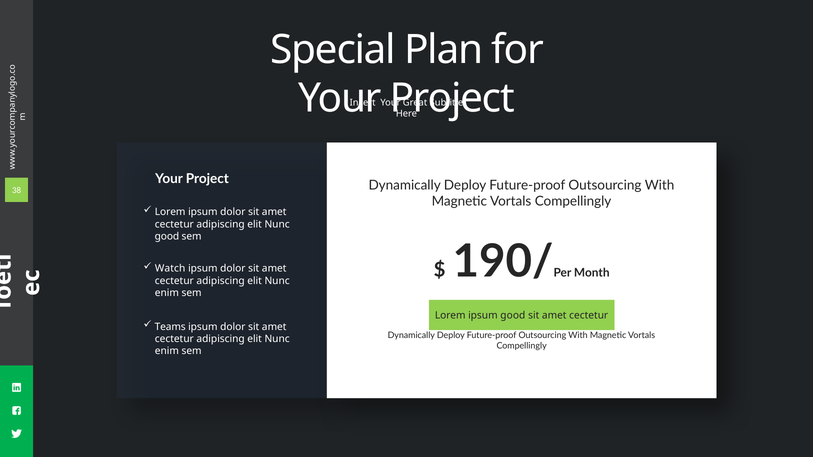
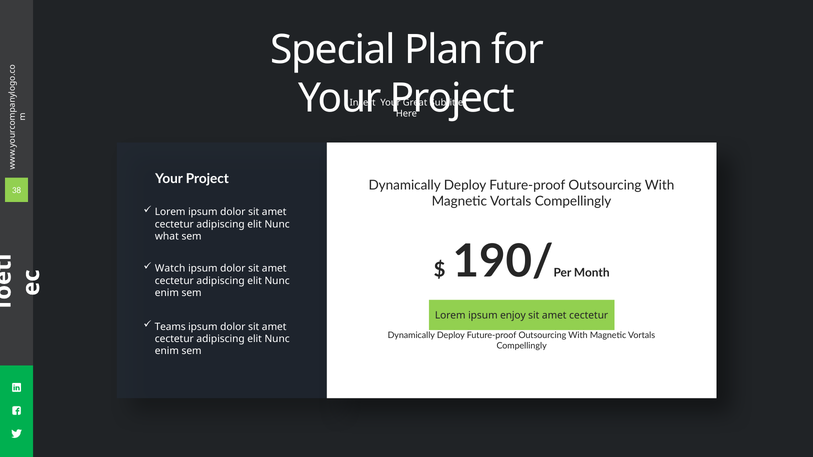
good: good -> what (167, 237)
ipsum good: good -> enjoy (513, 316)
